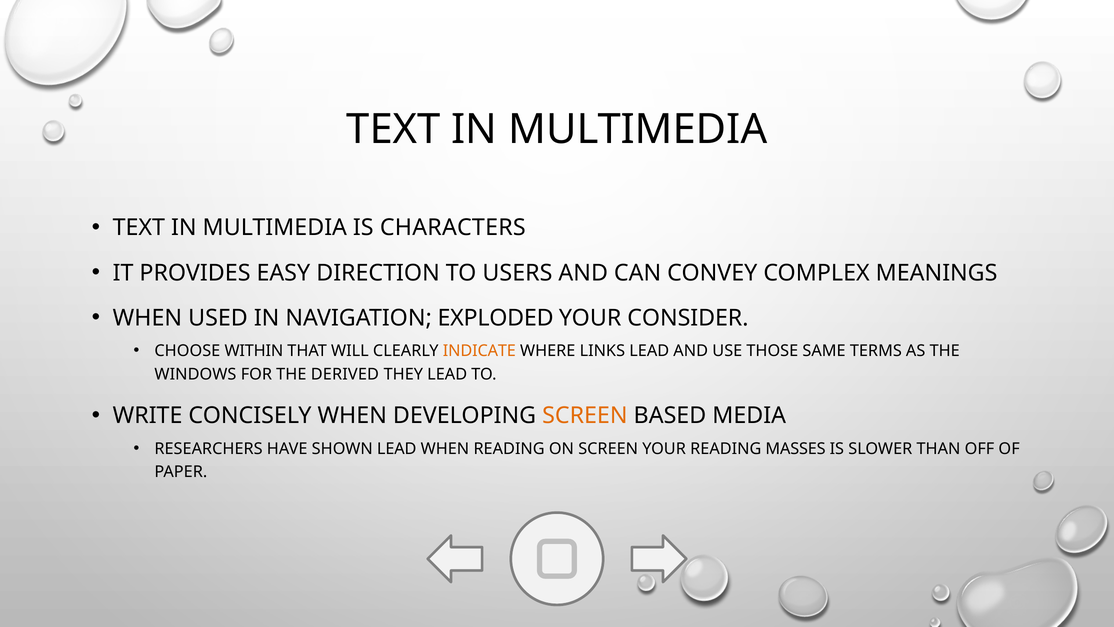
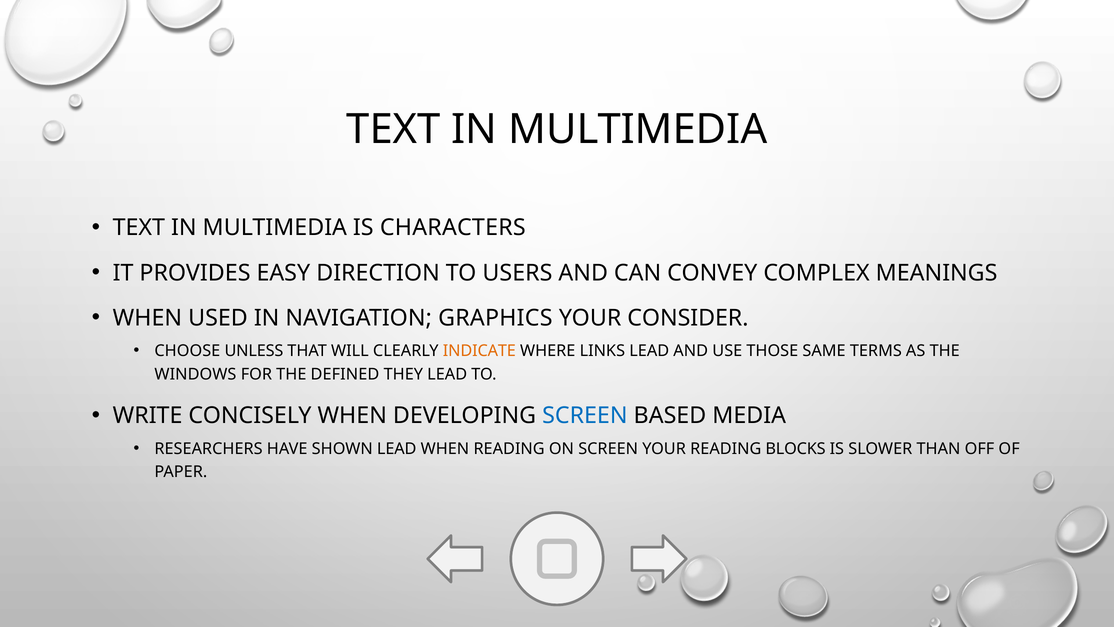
EXPLODED: EXPLODED -> GRAPHICS (495, 318)
WITHIN: WITHIN -> UNLESS (254, 351)
DERIVED: DERIVED -> DEFINED (345, 374)
SCREEN colour: orange -> blue (585, 416)
MASSES: MASSES -> BLOCKS (796, 448)
